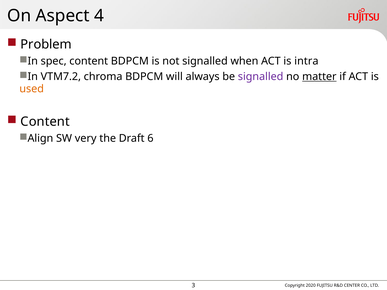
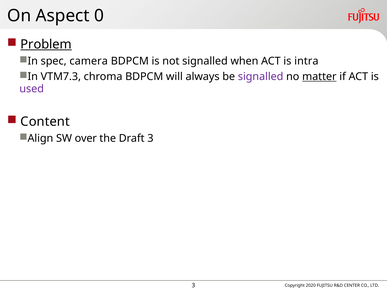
4: 4 -> 0 (99, 16)
Problem underline: none -> present (46, 44)
spec content: content -> camera (89, 61)
VTM7.2: VTM7.2 -> VTM7.3 (61, 77)
used colour: orange -> purple (32, 89)
very: very -> over (86, 139)
Draft 6: 6 -> 3 (150, 139)
